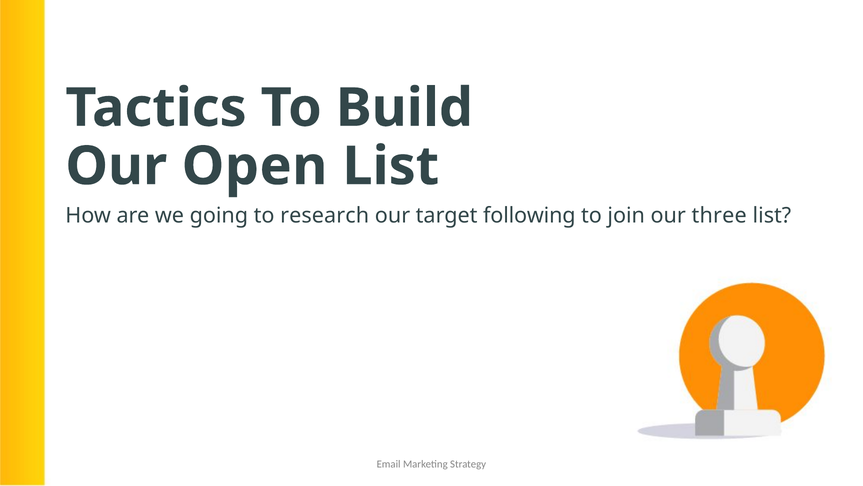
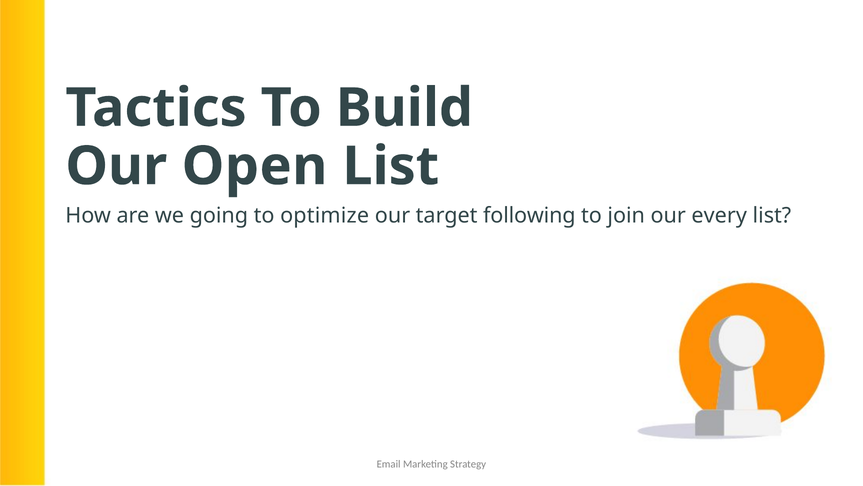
research: research -> optimize (325, 216)
three: three -> every (719, 216)
